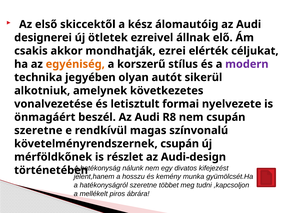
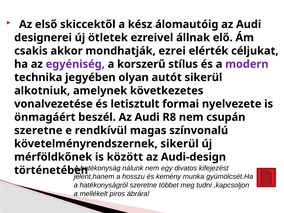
egyéniség colour: orange -> purple (75, 64)
követelményrendszernek csupán: csupán -> sikerül (180, 144)
részlet: részlet -> között (125, 157)
